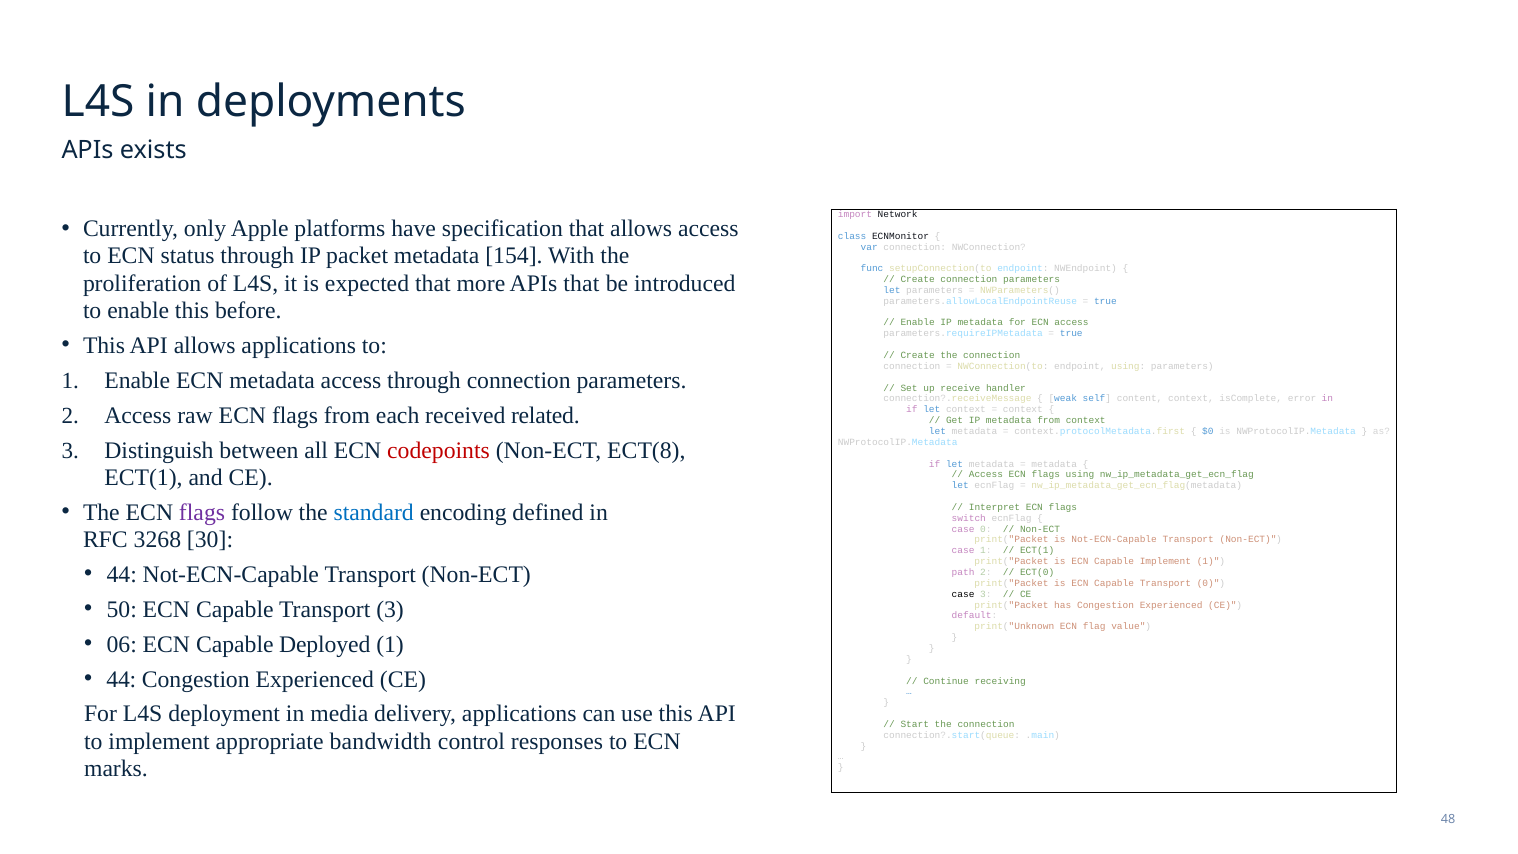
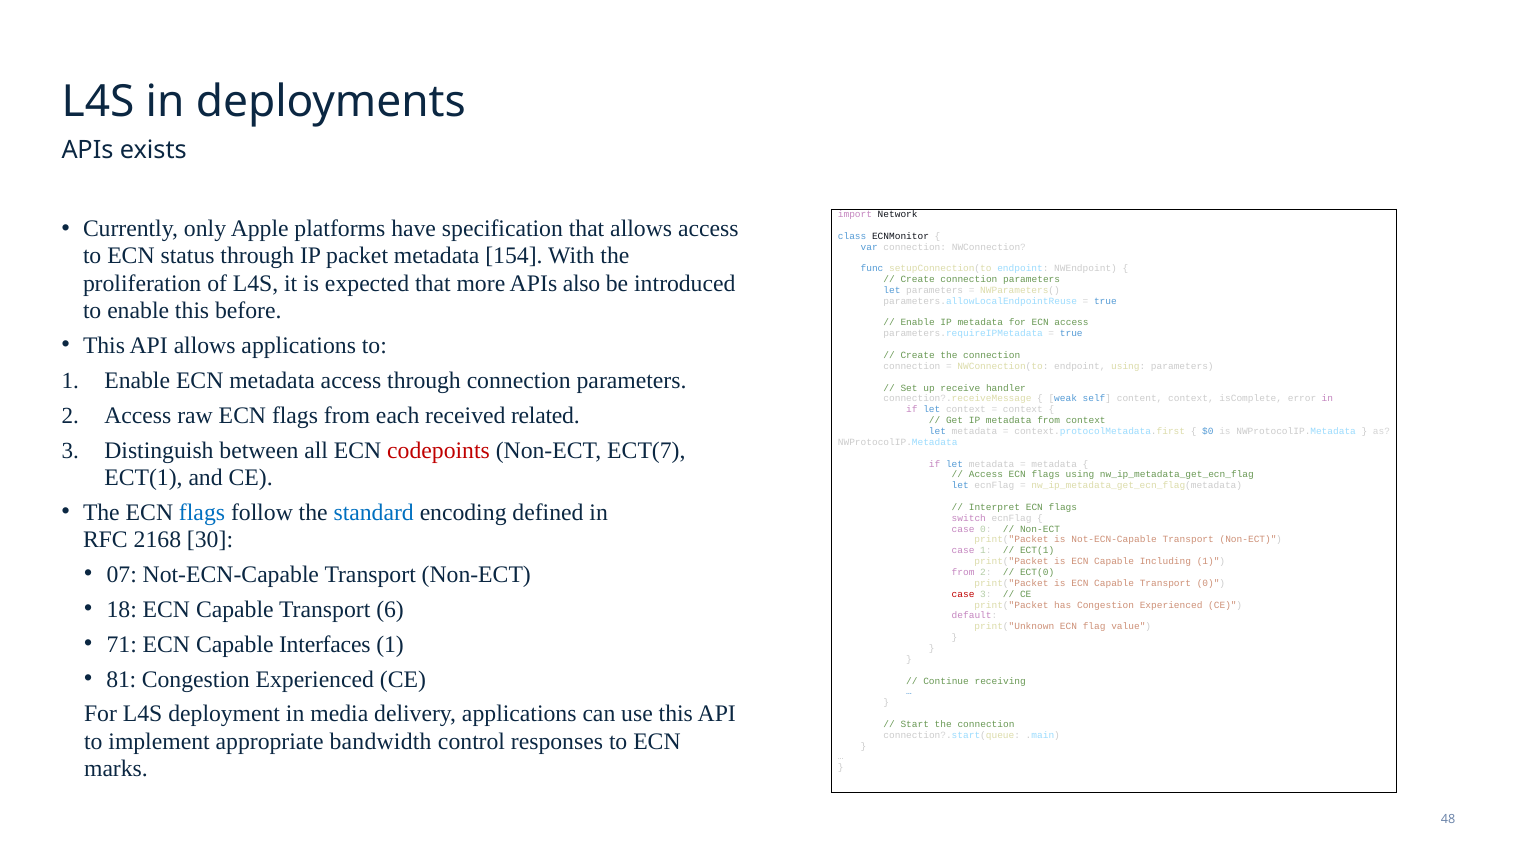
APIs that: that -> also (582, 283)
ECT(8: ECT(8 -> ECT(7 (646, 450)
flags colour: purple -> blue (202, 512)
3268: 3268 -> 2168 (157, 540)
Capable Implement: Implement -> Including (1165, 561)
44: 44 -> 07 (122, 574)
path: path -> from (963, 572)
case colour: black -> red (963, 594)
50: 50 -> 18 (122, 609)
Transport 3: 3 -> 6 (390, 609)
06: 06 -> 71 (122, 644)
Deployed: Deployed -> Interfaces (325, 644)
44: 44 -> 81 (121, 679)
